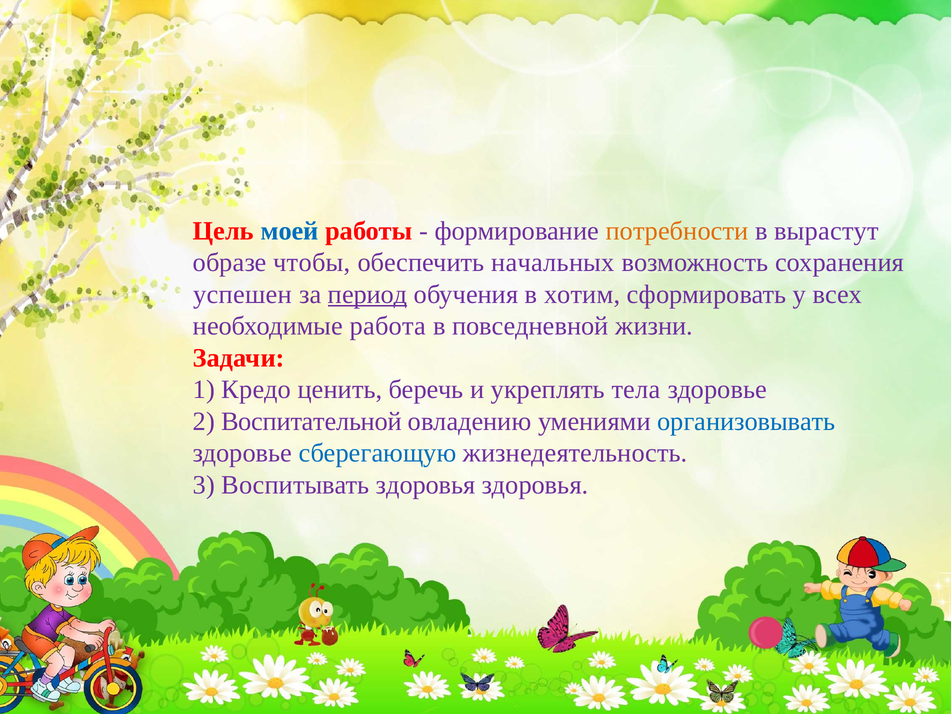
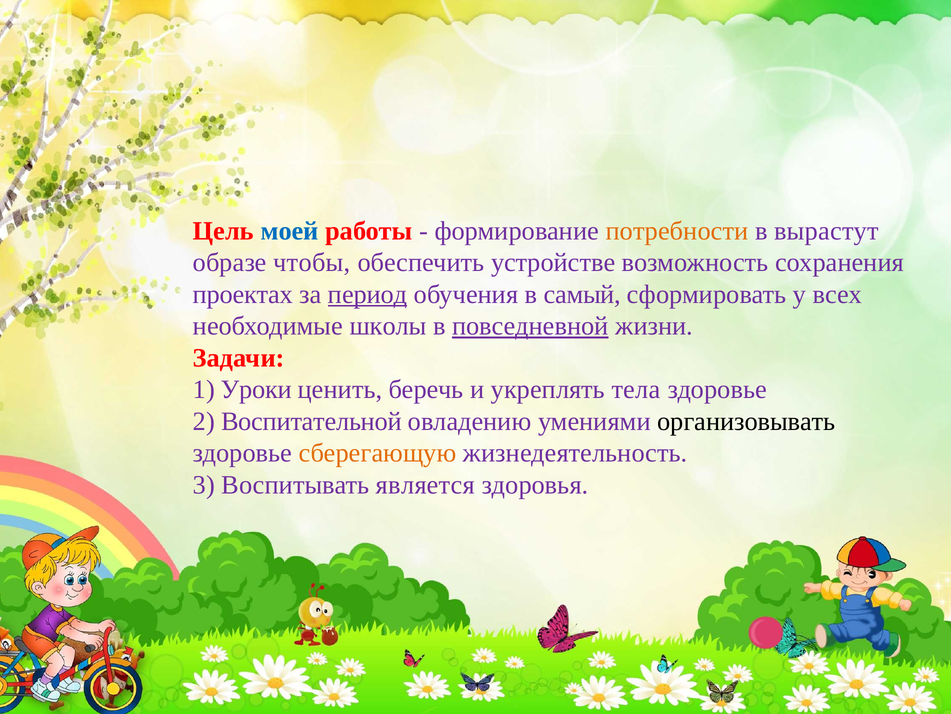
начальных: начальных -> устройстве (553, 262)
успешен: успешен -> проектах (243, 294)
хотим: хотим -> самый (582, 294)
работа: работа -> школы (388, 326)
повседневной underline: none -> present (530, 326)
Кредо: Кредо -> Уроки (256, 389)
организовывать colour: blue -> black (746, 421)
сберегающую colour: blue -> orange (378, 453)
Воспитывать здоровья: здоровья -> является (425, 484)
